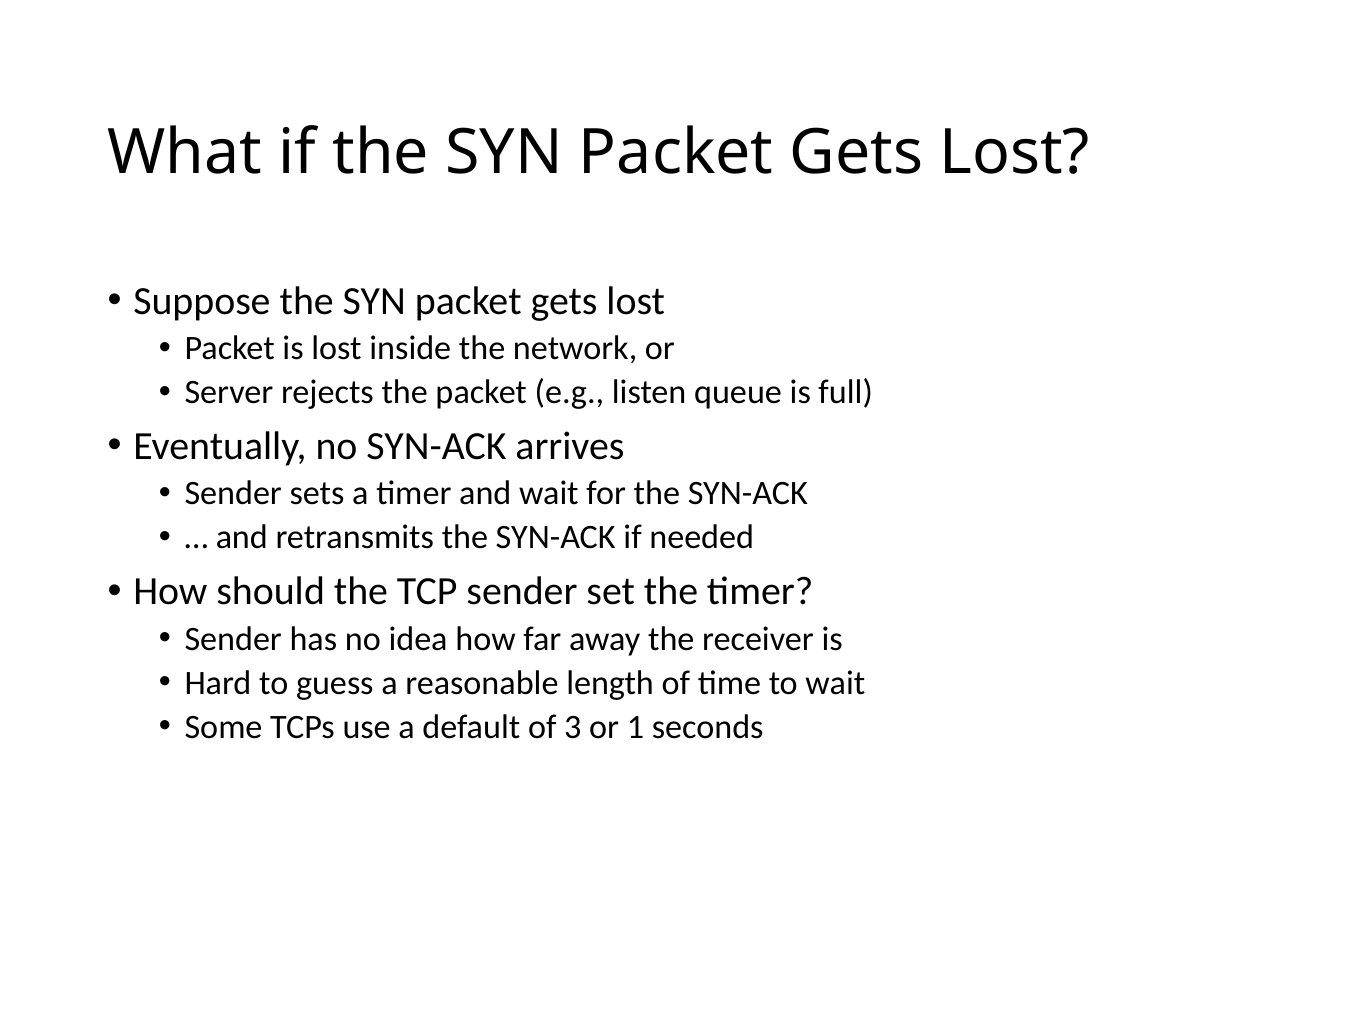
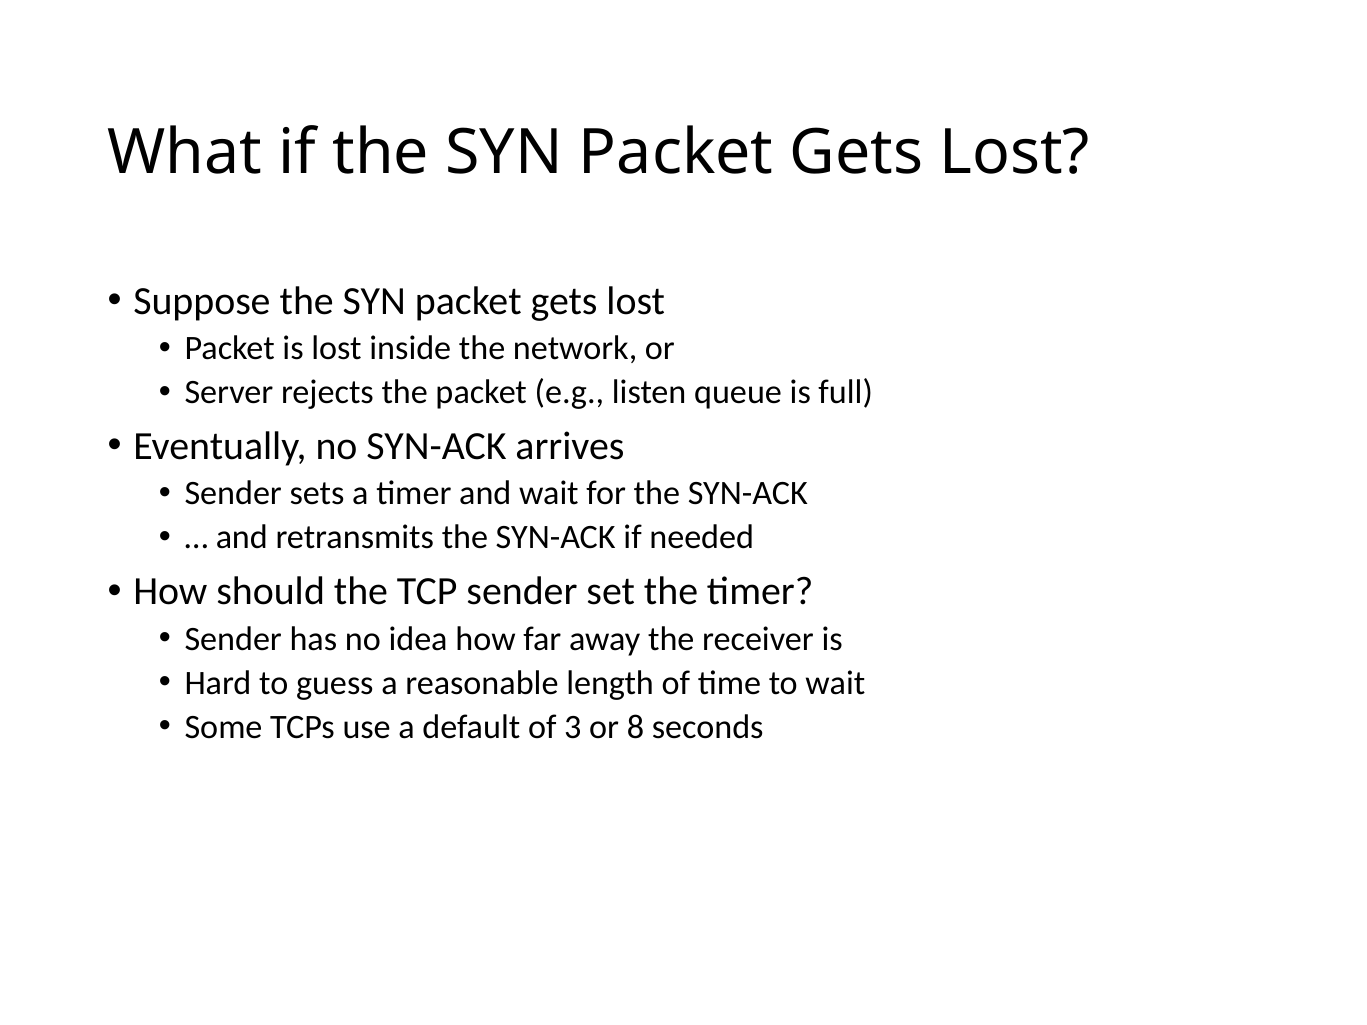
1: 1 -> 8 (636, 727)
